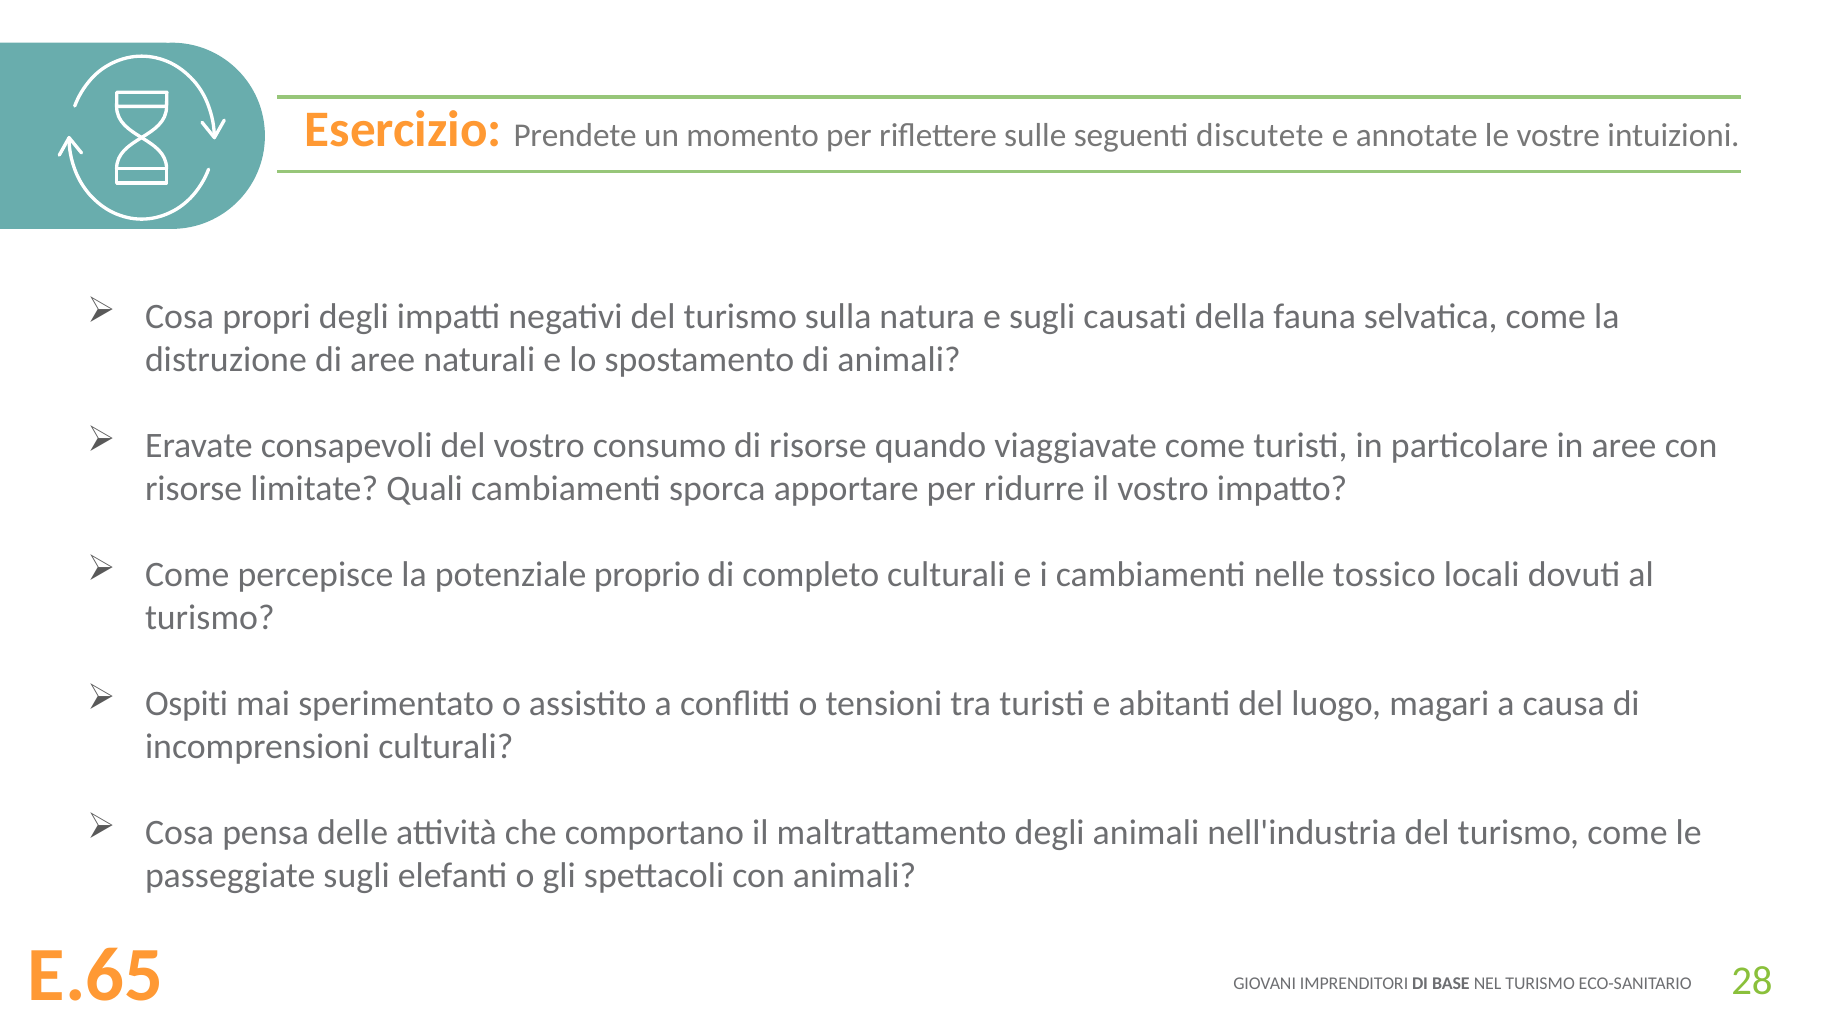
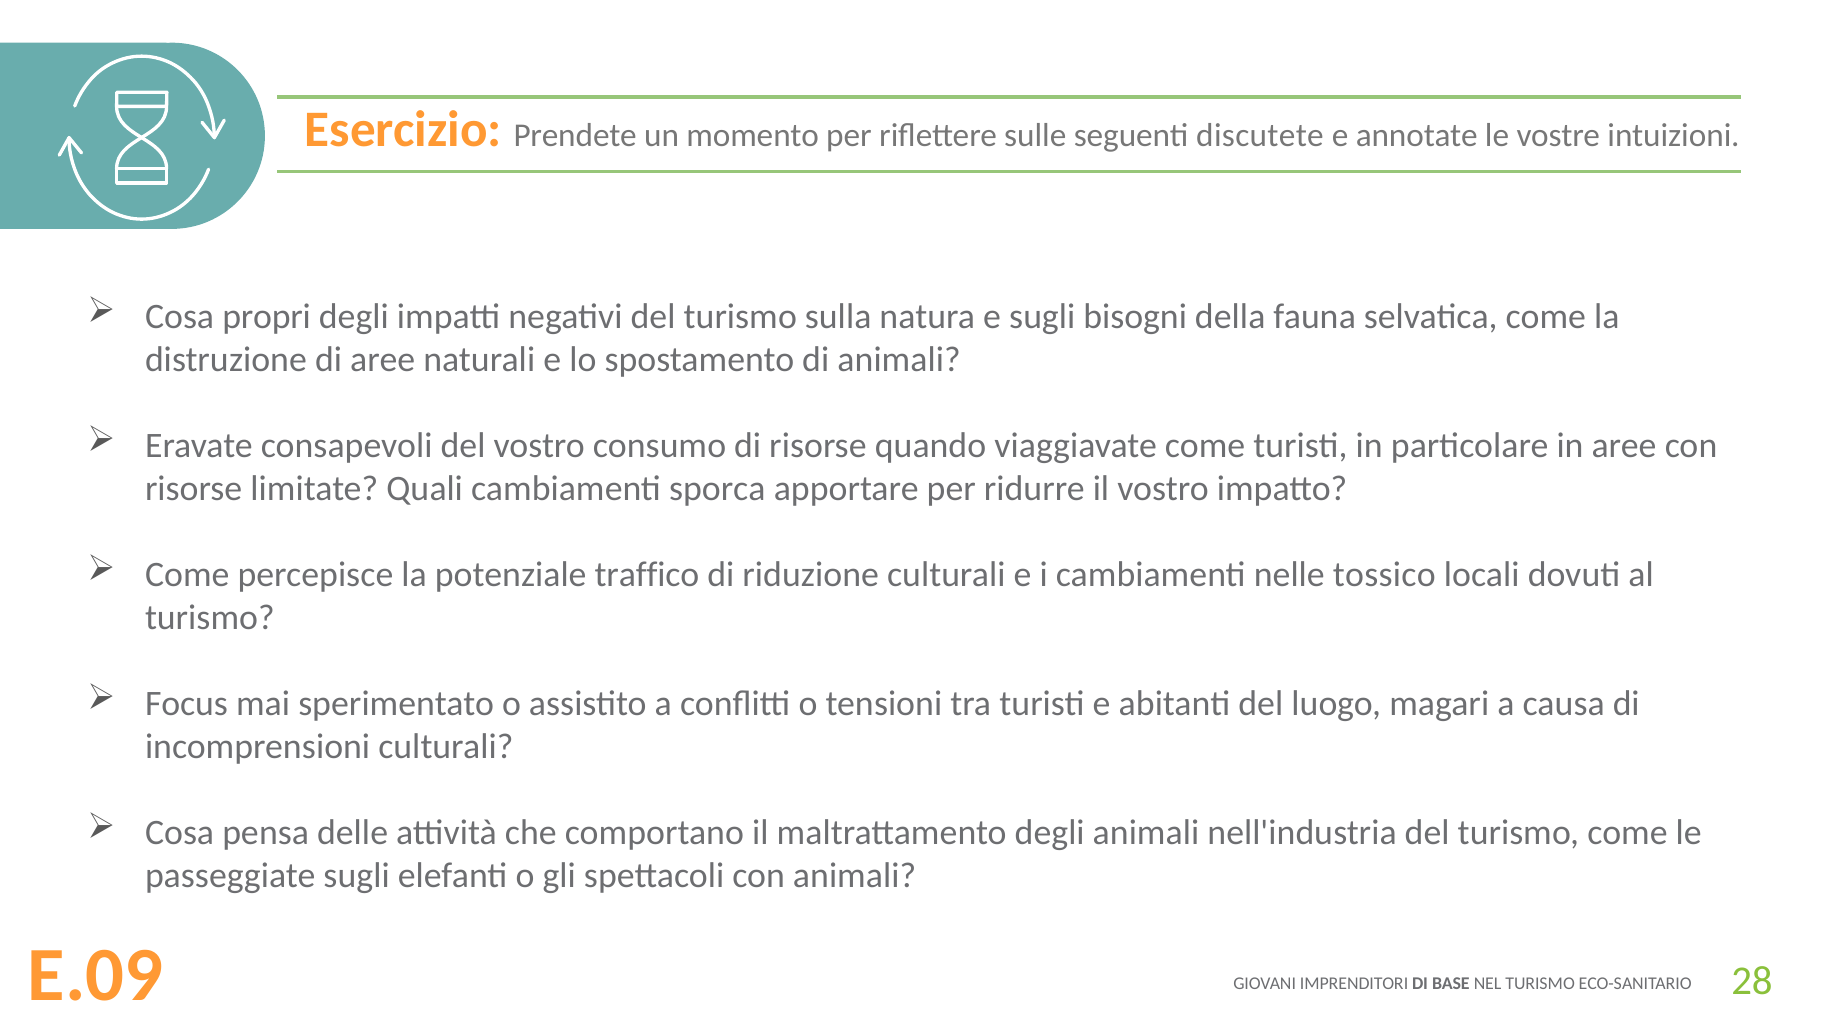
causati: causati -> bisogni (1135, 317)
proprio: proprio -> traffico (647, 575)
completo: completo -> riduzione (811, 575)
Ospiti: Ospiti -> Focus (186, 704)
E.65: E.65 -> E.09 (95, 976)
